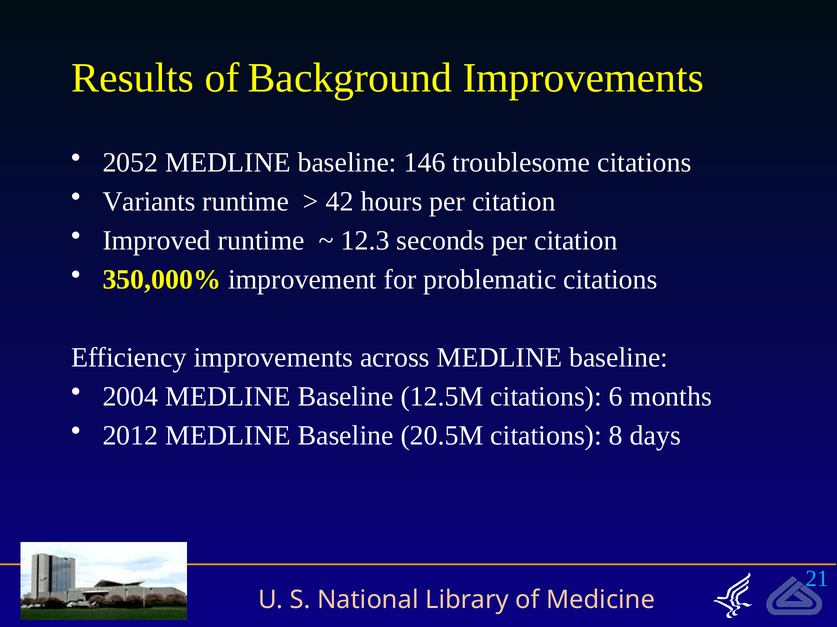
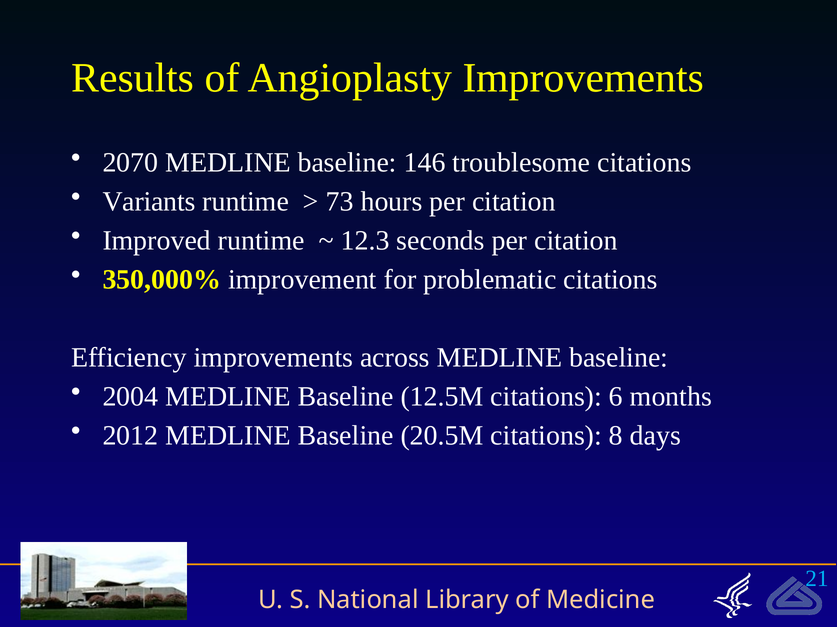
Background: Background -> Angioplasty (350, 78)
2052: 2052 -> 2070 (130, 163)
42: 42 -> 73 (340, 202)
